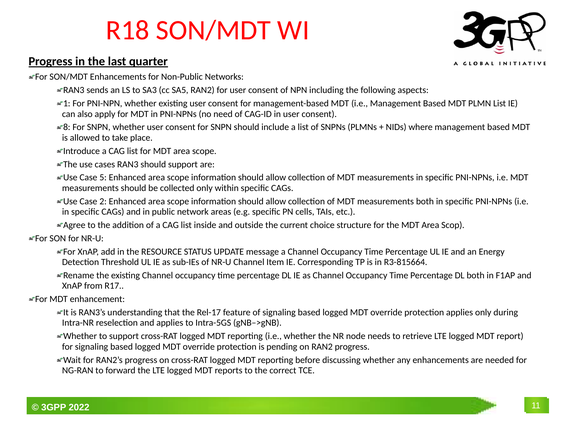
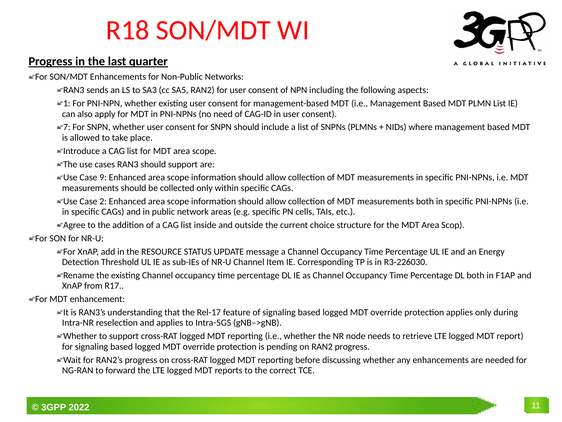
8: 8 -> 7 (67, 127)
5: 5 -> 9 (103, 177)
R3-815664: R3-815664 -> R3-226030 (406, 262)
